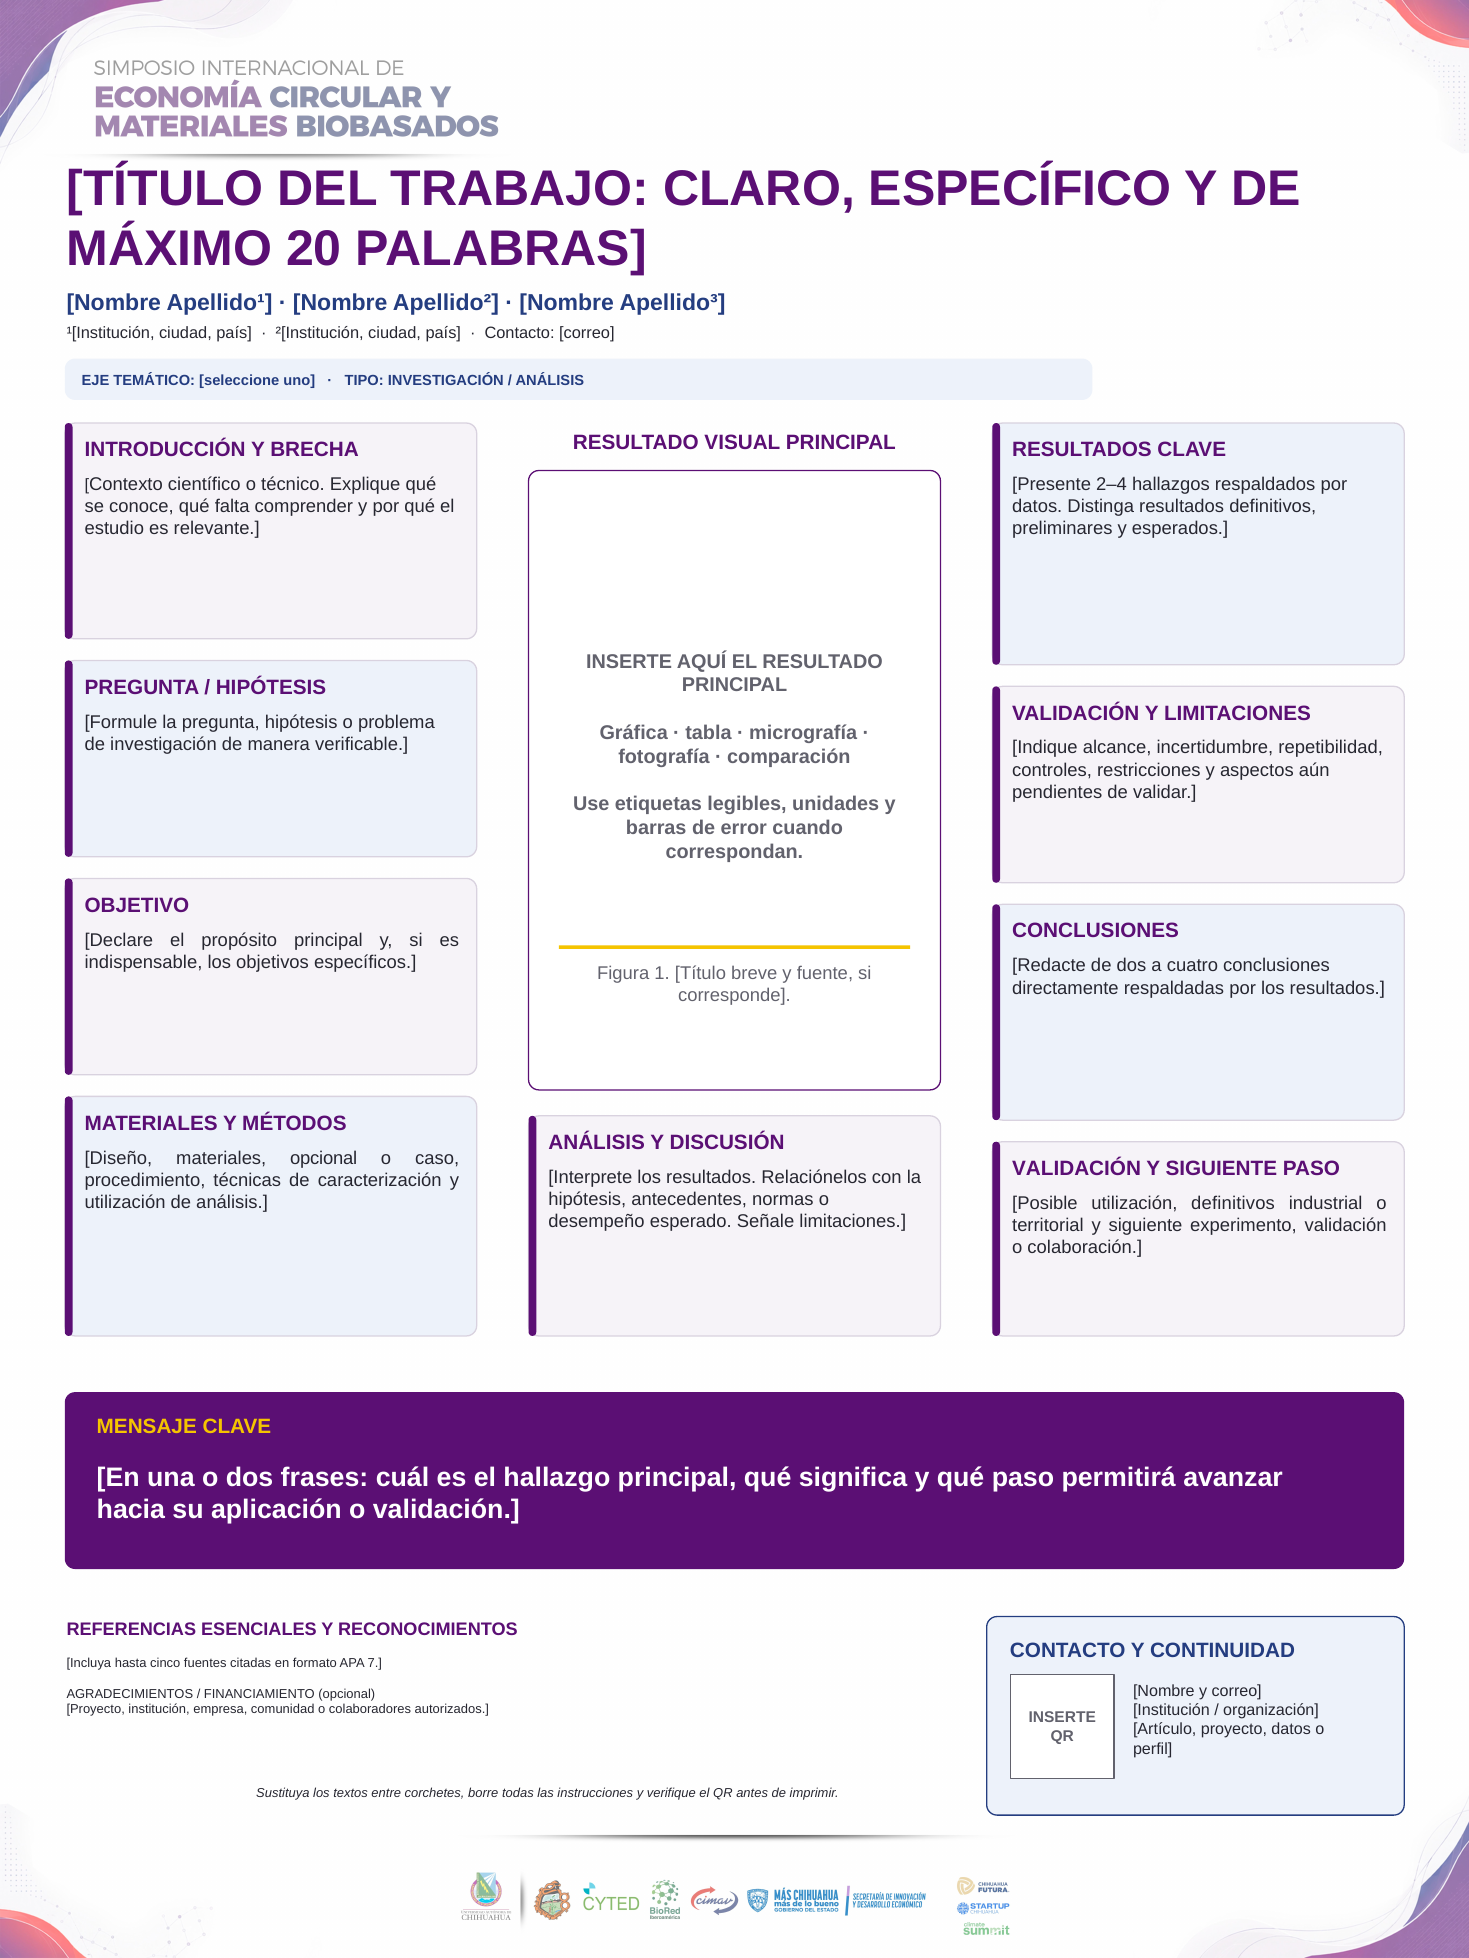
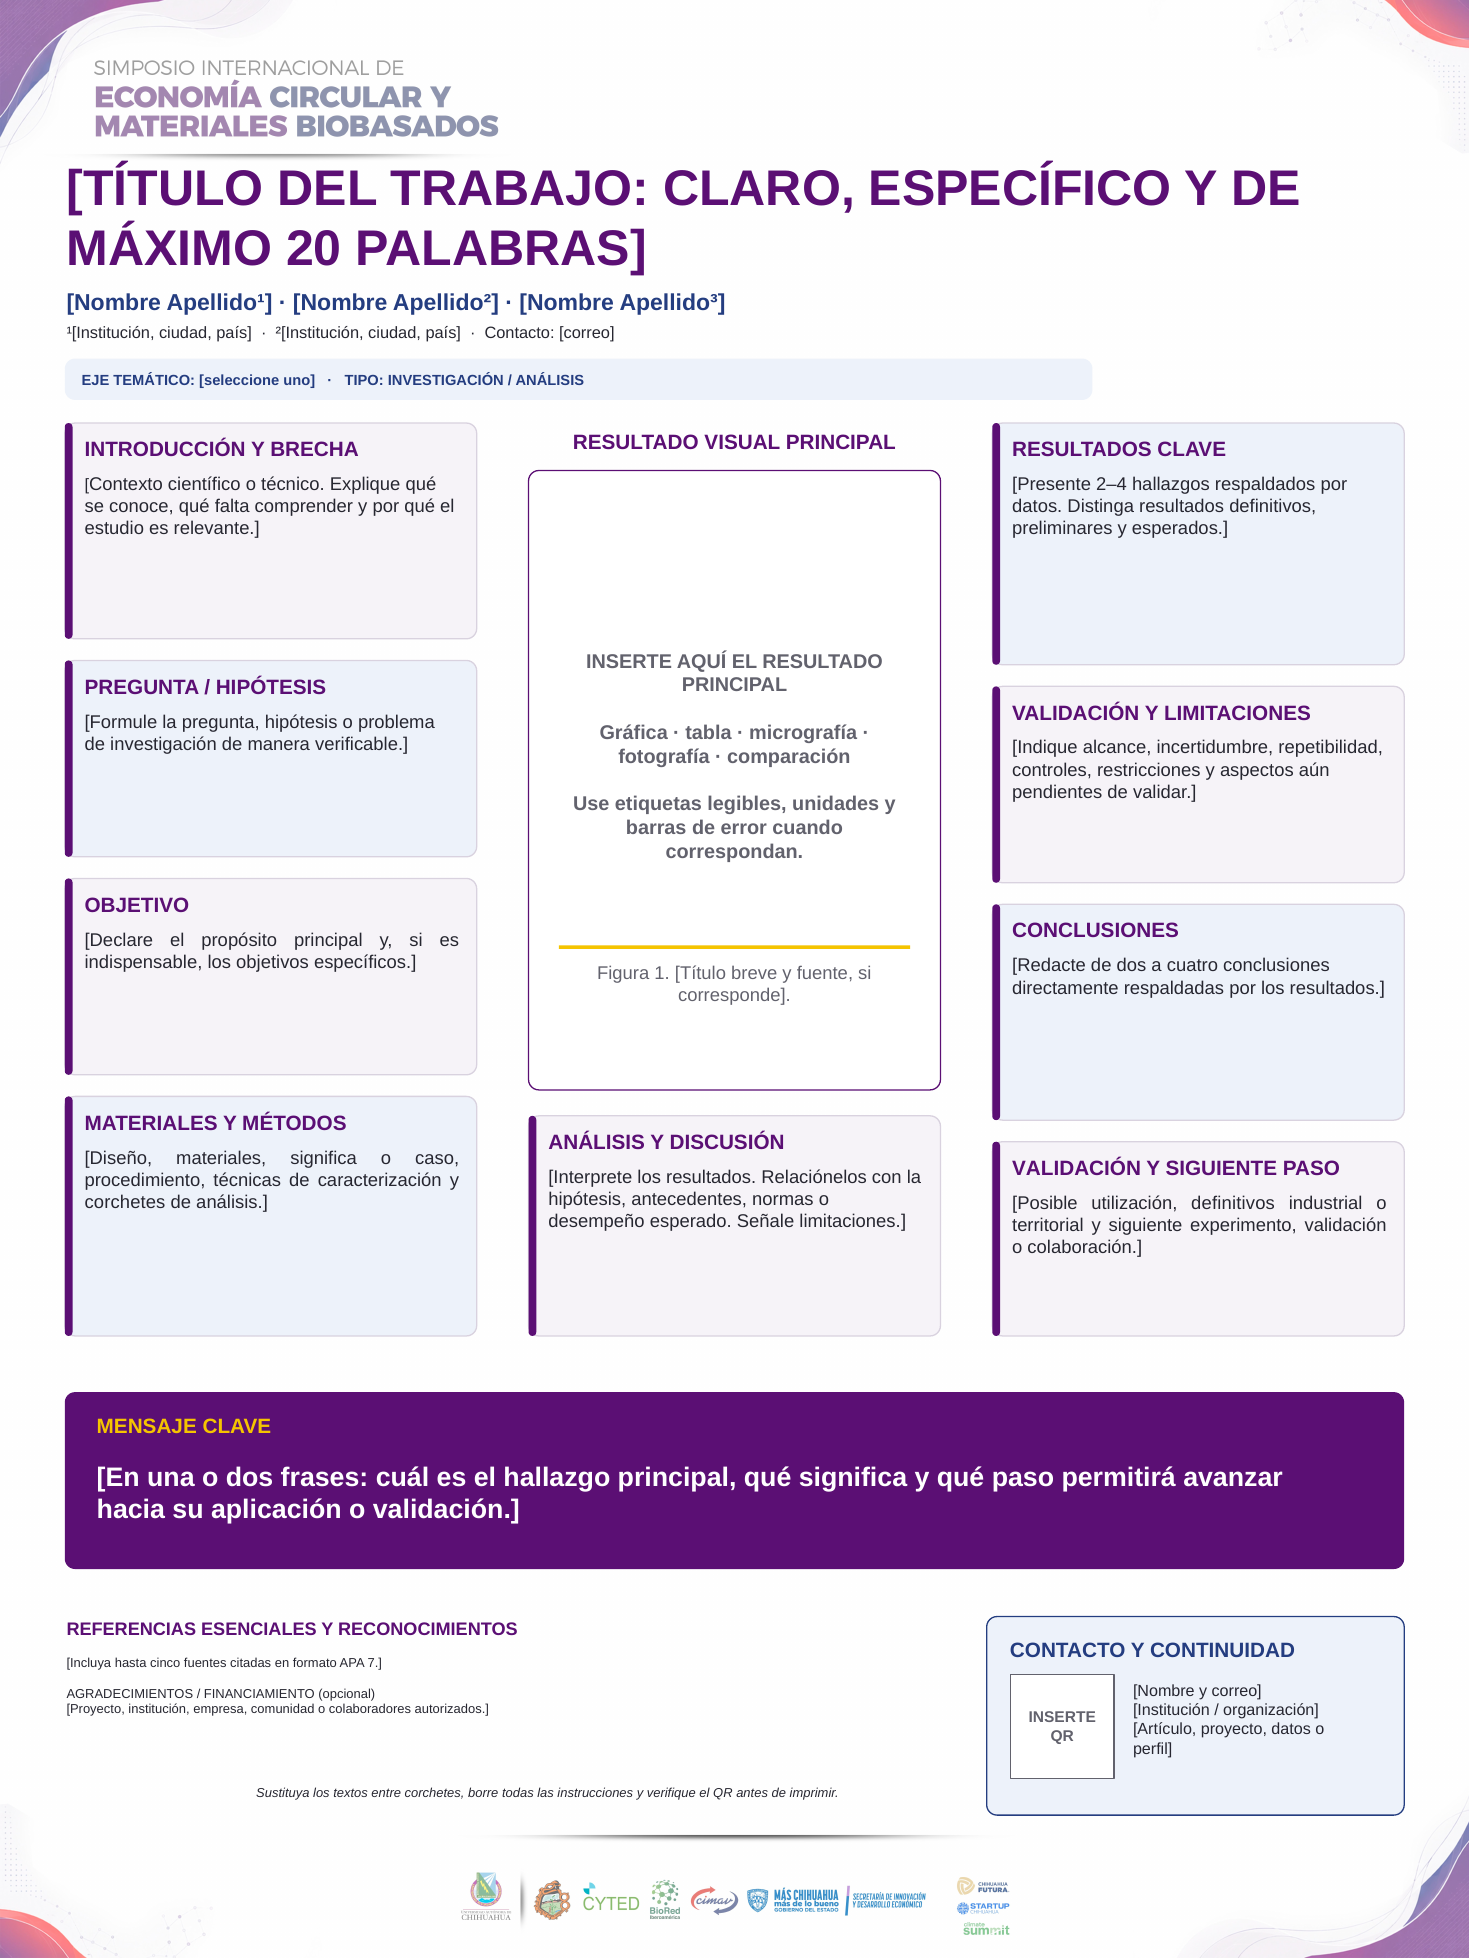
materiales opcional: opcional -> significa (324, 1158)
utilización: utilización -> corchetes (125, 1203)
